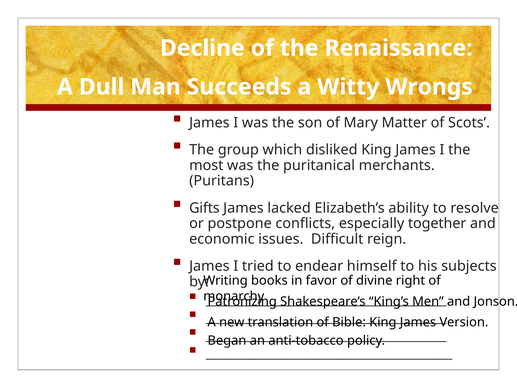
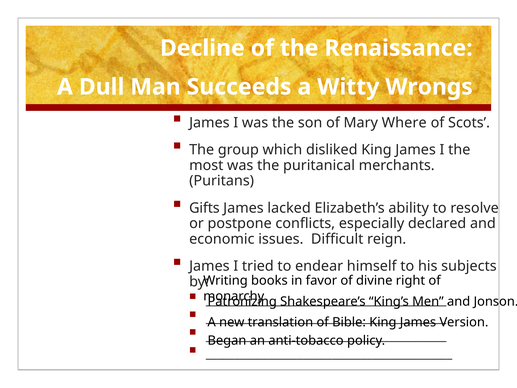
Matter: Matter -> Where (404, 123)
together: together -> declared (437, 223)
